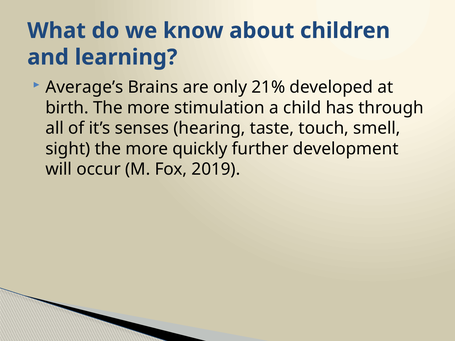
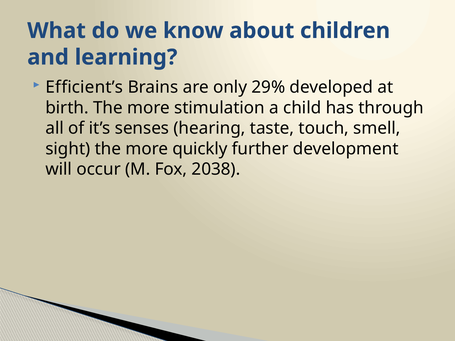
Average’s: Average’s -> Efficient’s (84, 87)
21%: 21% -> 29% (268, 87)
2019: 2019 -> 2038 (216, 169)
